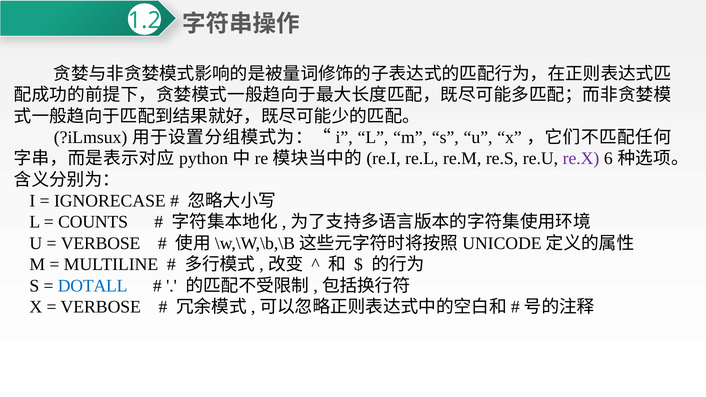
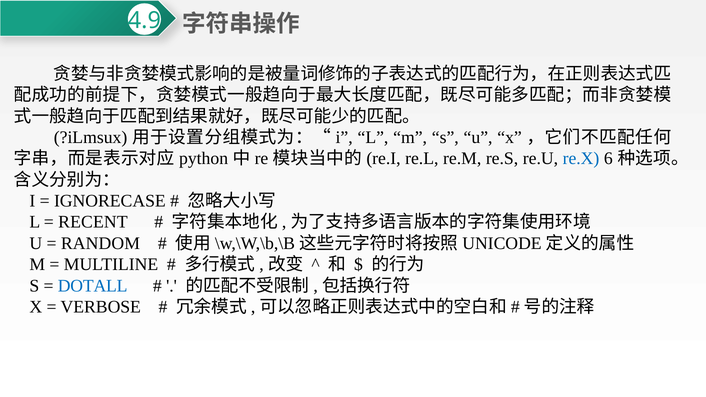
1.2: 1.2 -> 4.9 (144, 21)
re.X colour: purple -> blue (581, 159)
COUNTS: COUNTS -> RECENT (93, 222)
VERBOSE: VERBOSE -> RANDOM (100, 243)
